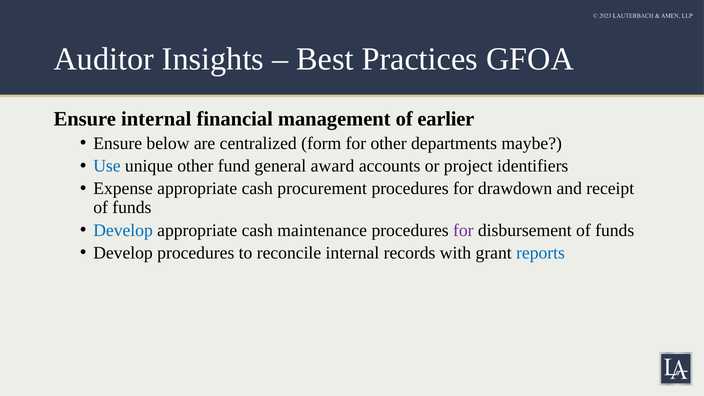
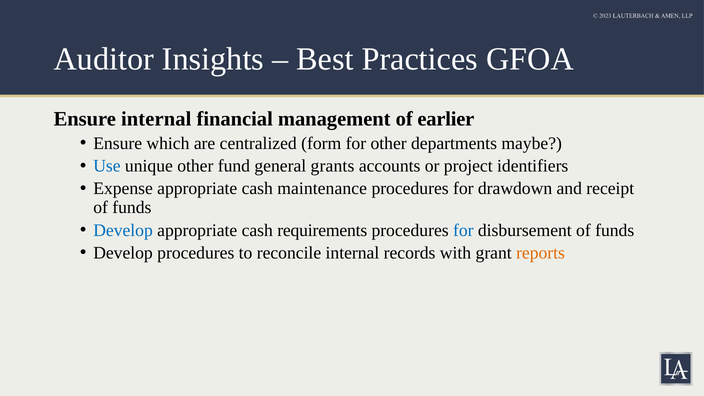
below: below -> which (168, 143)
award: award -> grants (332, 166)
procurement: procurement -> maintenance (322, 189)
maintenance: maintenance -> requirements (322, 230)
for colour: purple -> blue (463, 230)
reports colour: blue -> orange (541, 253)
